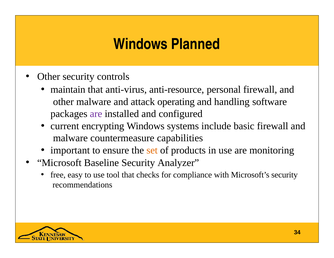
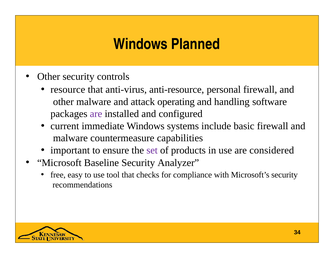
maintain: maintain -> resource (68, 90)
encrypting: encrypting -> immediate (103, 126)
set colour: orange -> purple (152, 150)
monitoring: monitoring -> considered (272, 150)
